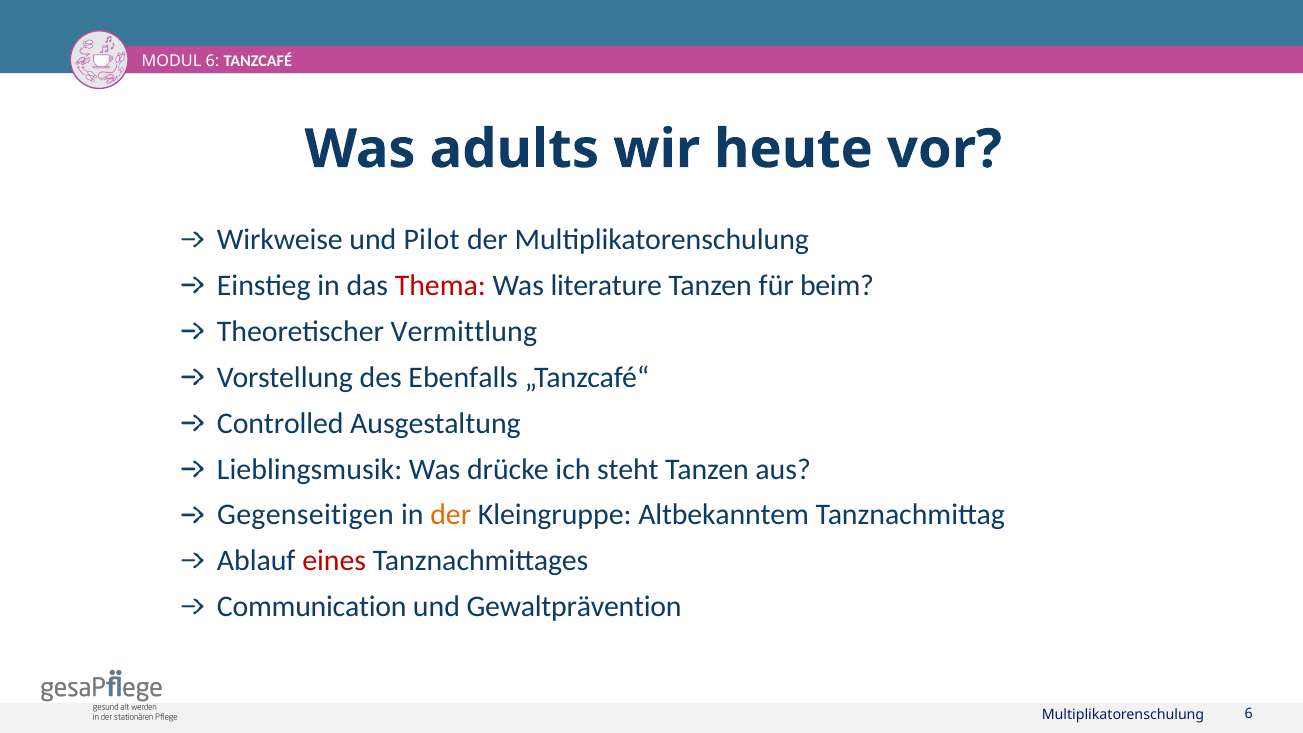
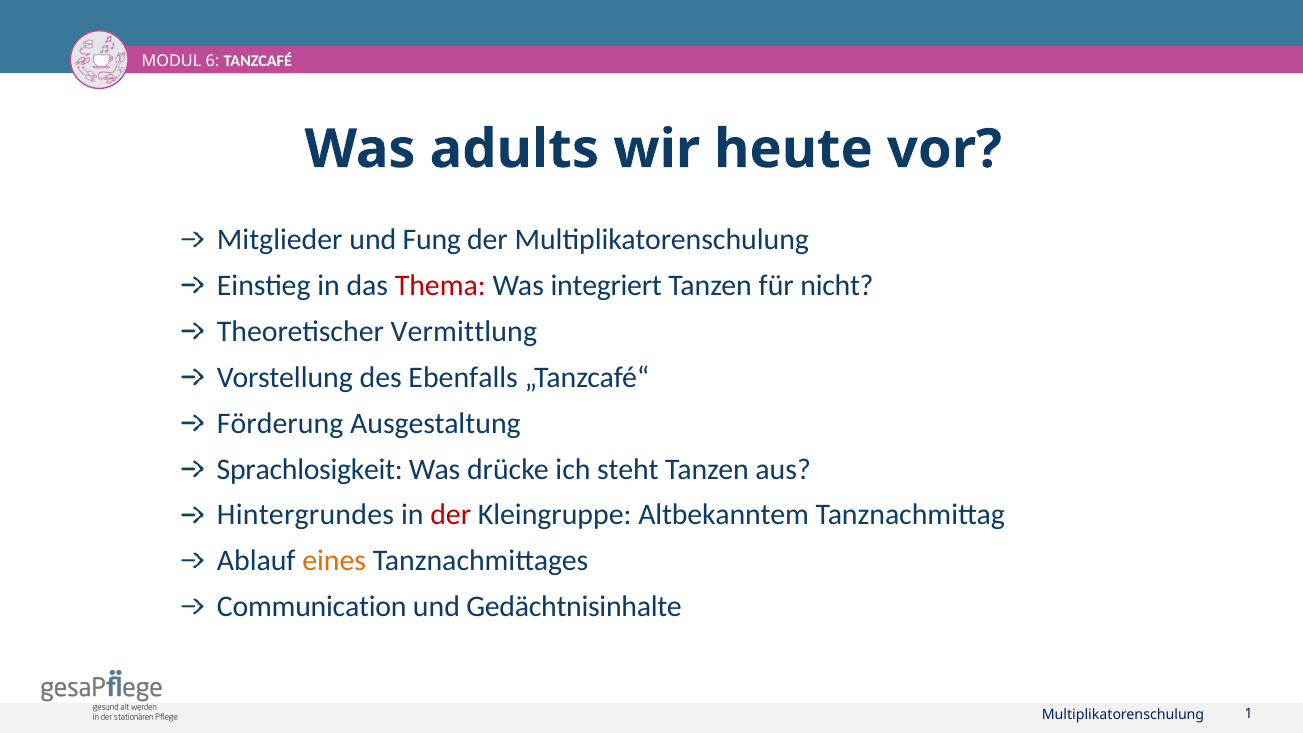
Wirkweise: Wirkweise -> Mitglieder (280, 240)
Pilot: Pilot -> Fung (432, 240)
literature: literature -> integriert (606, 286)
beim: beim -> nicht (837, 286)
Controlled: Controlled -> Förderung (280, 423)
Lieblingsmusik: Lieblingsmusik -> Sprachlosigkeit (310, 469)
Gegenseitigen: Gegenseitigen -> Hintergrundes (305, 515)
der colour: orange -> red (451, 515)
eines colour: red -> orange (334, 561)
Gewaltprävention: Gewaltprävention -> Gedächtnisinhalte (574, 607)
Multiplikatorenschulung 6: 6 -> 1 (1249, 713)
